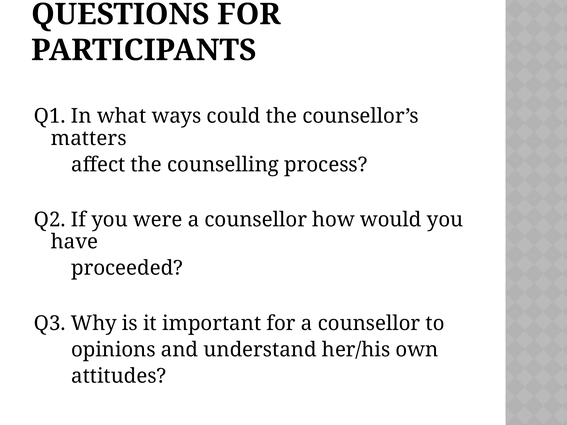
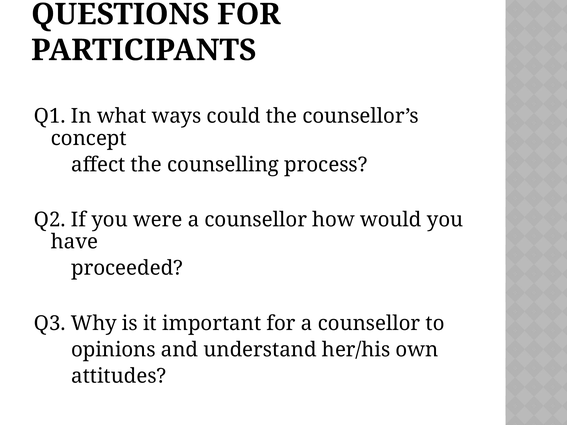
matters: matters -> concept (89, 138)
